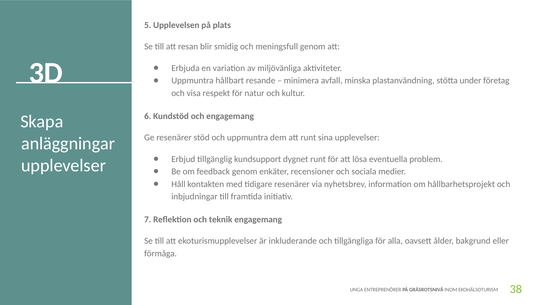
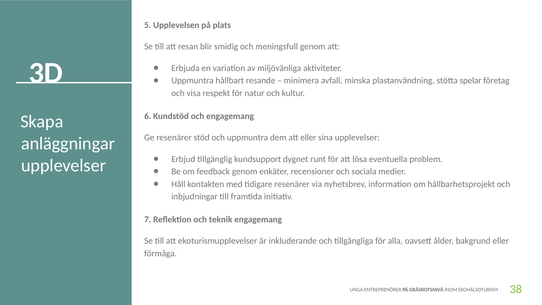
under: under -> spelar (471, 81)
att runt: runt -> eller (308, 138)
